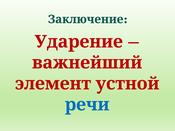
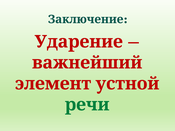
речи colour: blue -> green (87, 105)
